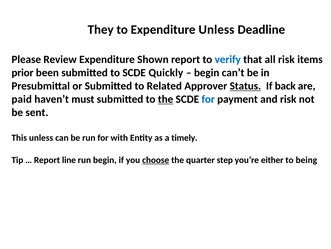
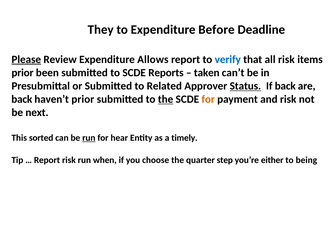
Expenditure Unless: Unless -> Before (216, 30)
Please underline: none -> present (26, 59)
Shown: Shown -> Allows (153, 59)
Quickly: Quickly -> Reports (166, 72)
begin: begin -> taken (207, 72)
paid: paid -> back (22, 99)
haven’t must: must -> prior (83, 99)
for colour: blue -> orange (208, 99)
sent: sent -> next (37, 112)
This unless: unless -> sorted (41, 137)
run underline: none -> present (89, 137)
with: with -> hear (119, 137)
Report line: line -> risk (69, 160)
run begin: begin -> when (105, 160)
choose underline: present -> none (156, 160)
